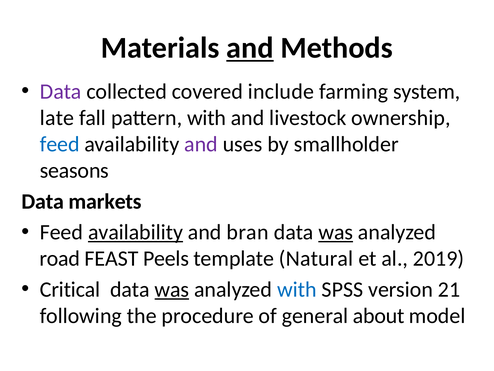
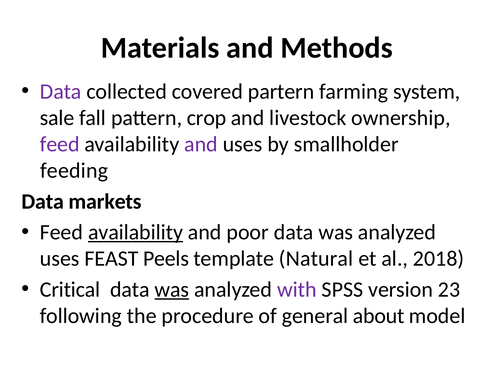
and underline: present -> none (250, 48)
include: include -> partern (281, 91)
late: late -> sale (57, 118)
pattern with: with -> crop (207, 118)
feed colour: blue -> purple (60, 144)
seasons: seasons -> feeding (74, 170)
bran: bran -> poor (248, 232)
was underline: present -> none (336, 232)
road: road -> uses (60, 258)
2019: 2019 -> 2018 (439, 258)
with colour: blue -> purple (297, 289)
21: 21 -> 23 (449, 289)
